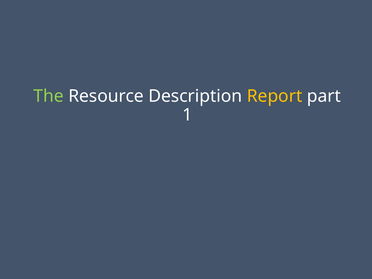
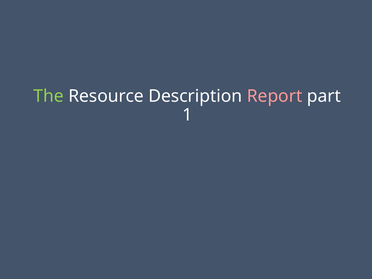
Report colour: yellow -> pink (275, 96)
